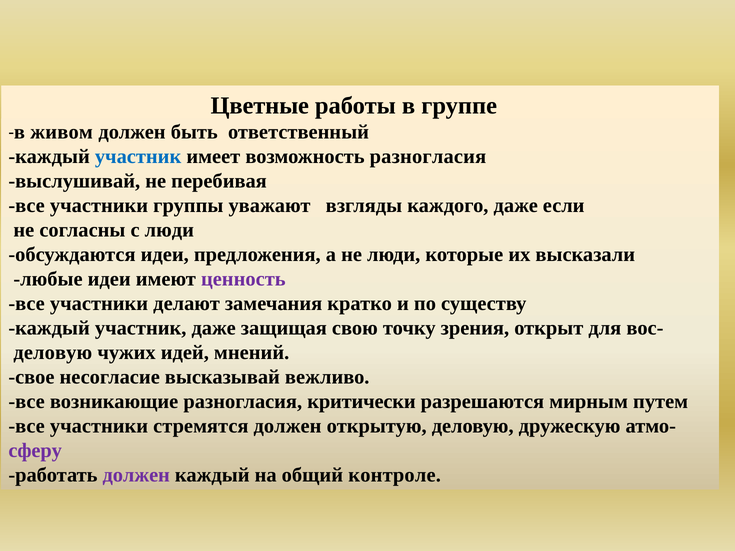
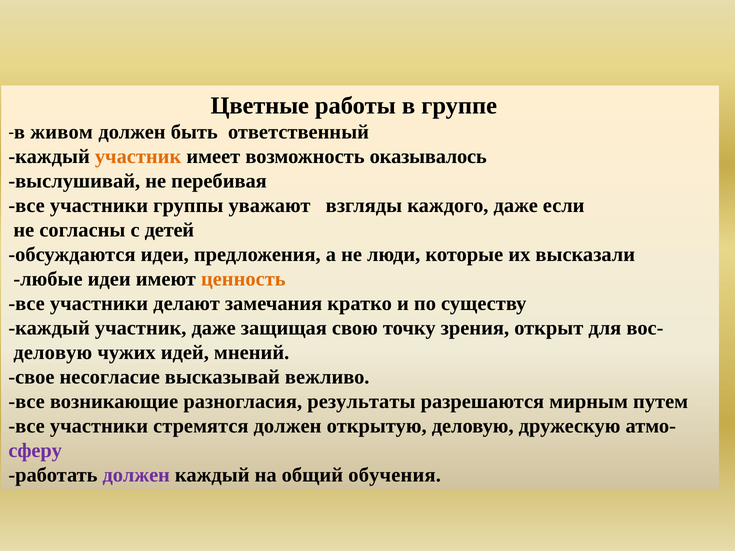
участник colour: blue -> orange (138, 157)
возможность разногласия: разногласия -> оказывалось (428, 157)
с люди: люди -> детей (169, 230)
ценность colour: purple -> orange (243, 279)
критически: критически -> результаты (361, 402)
контроле: контроле -> обучения (395, 475)
